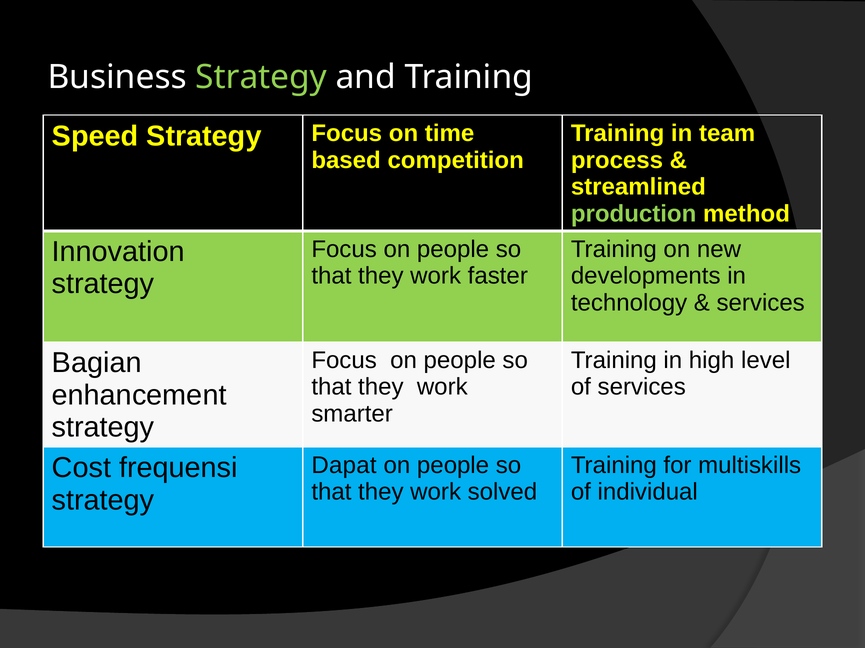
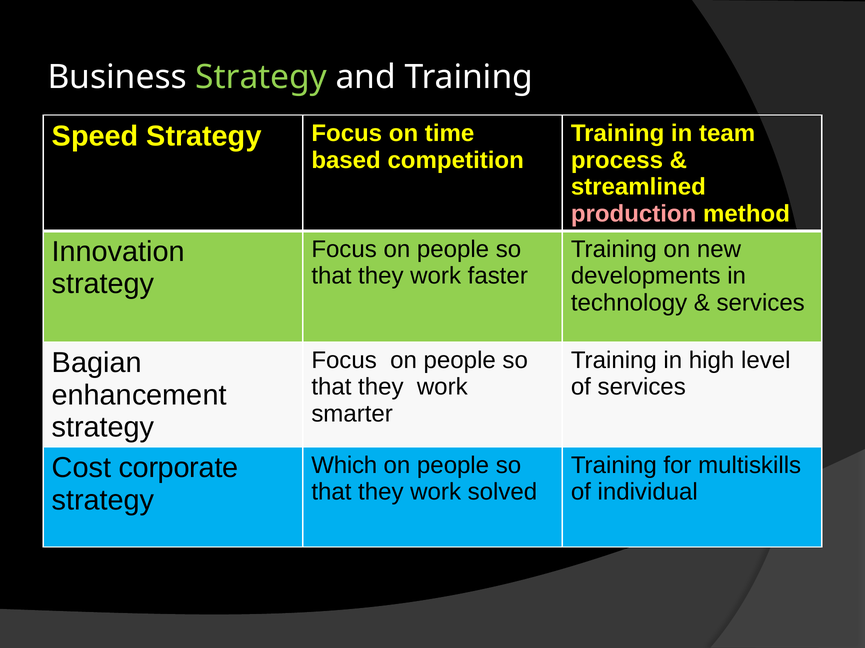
production colour: light green -> pink (634, 214)
Dapat: Dapat -> Which (344, 466)
frequensi: frequensi -> corporate (179, 469)
